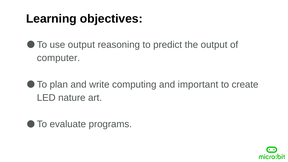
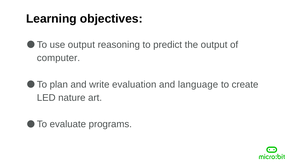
computing: computing -> evaluation (134, 84)
important: important -> language (198, 84)
